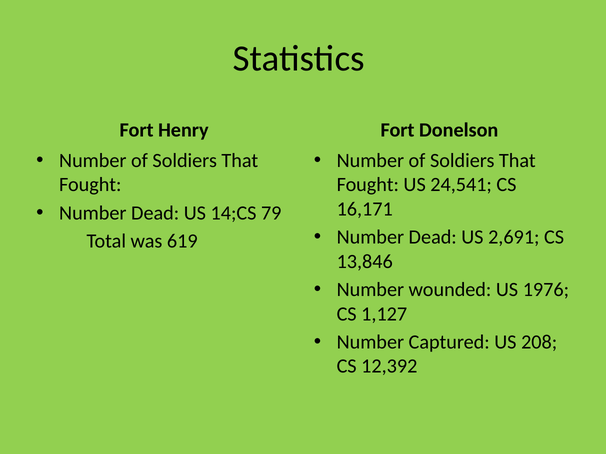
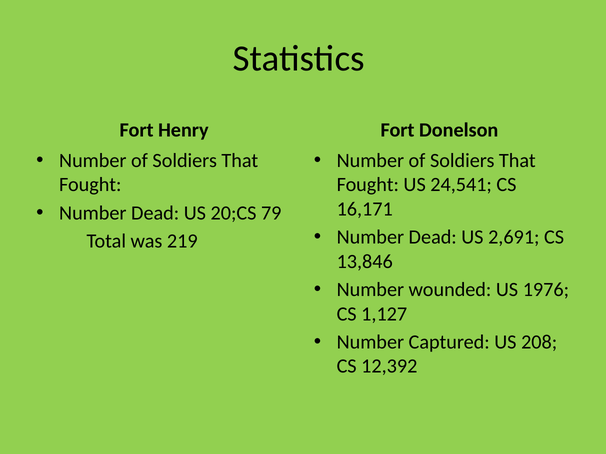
14;CS: 14;CS -> 20;CS (234, 213)
619: 619 -> 219 (182, 241)
